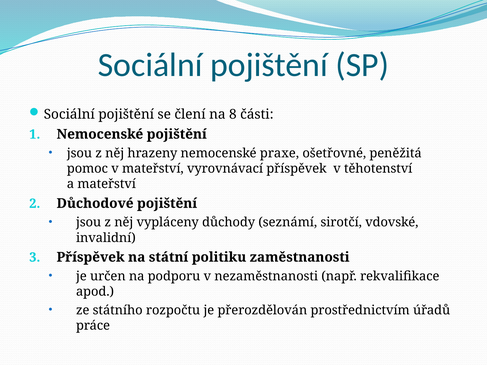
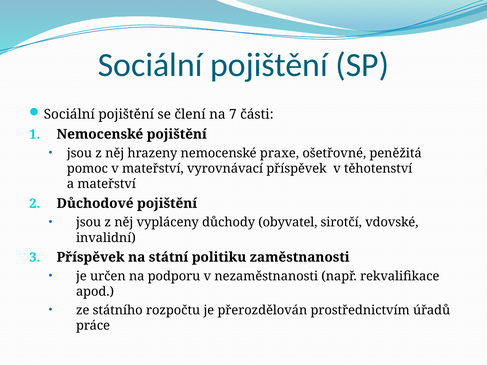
8: 8 -> 7 (233, 115)
seznámí: seznámí -> obyvatel (288, 223)
